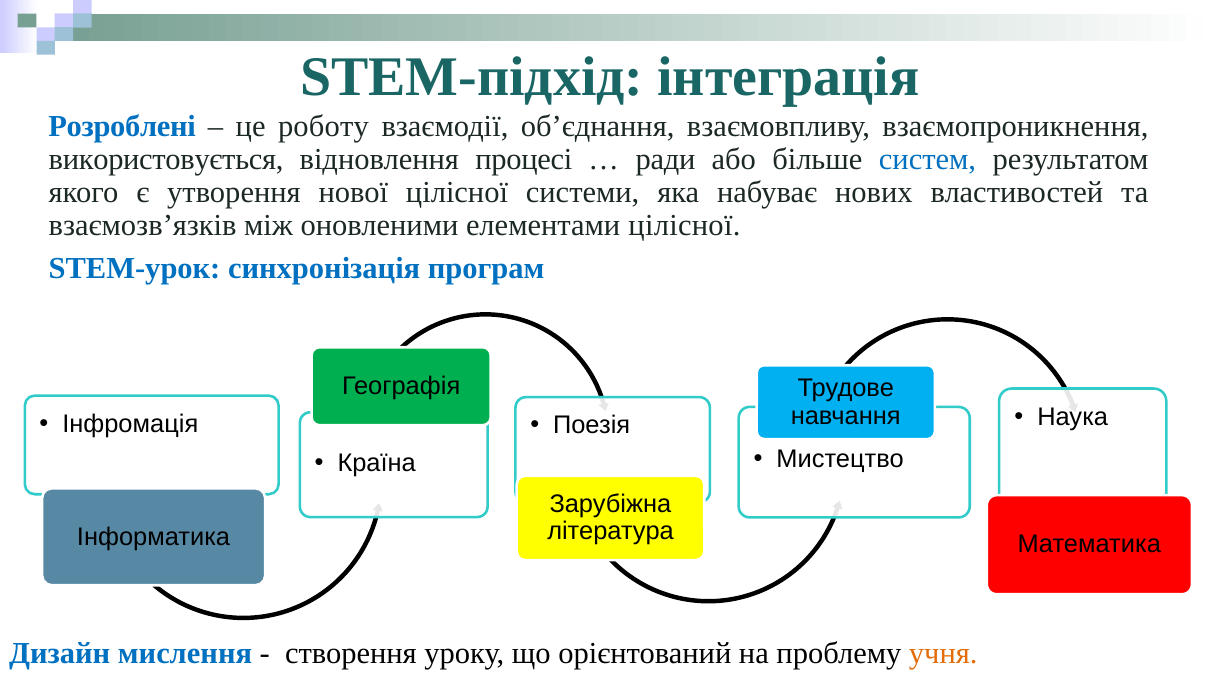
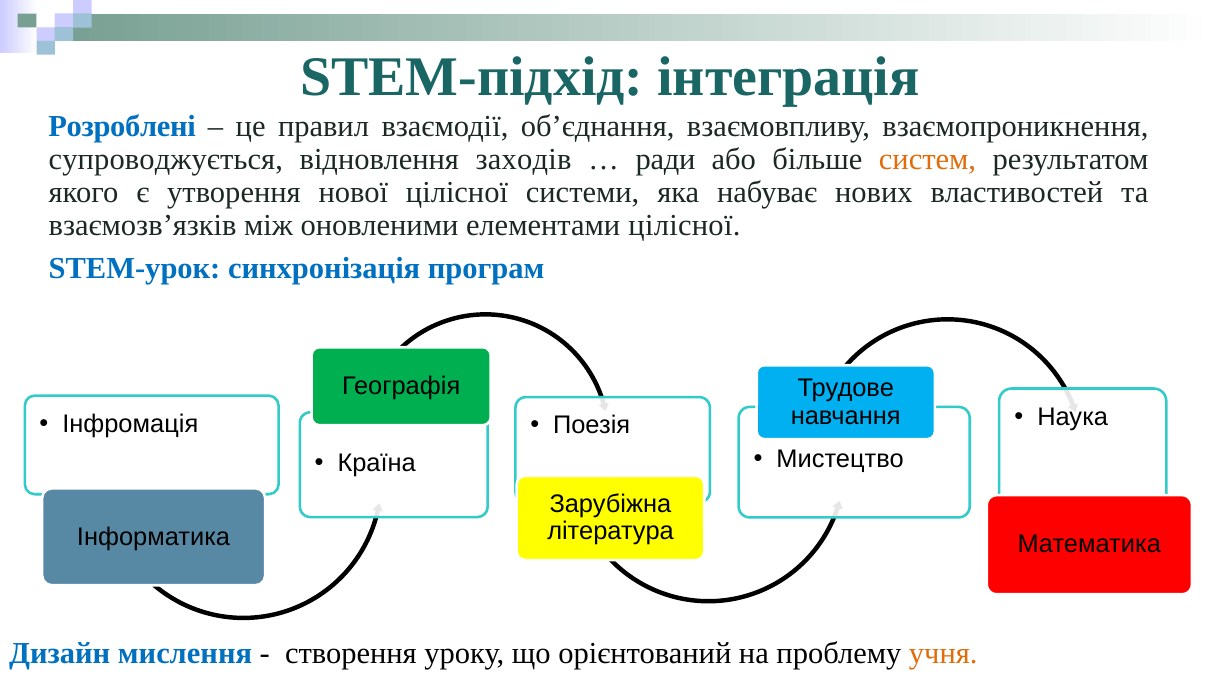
роботу: роботу -> правил (324, 126)
використовується: використовується -> супроводжується (166, 159)
процесі: процесі -> заходів (524, 159)
систем colour: blue -> orange (928, 159)
